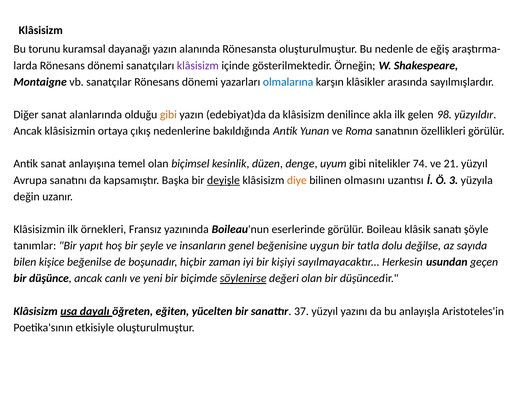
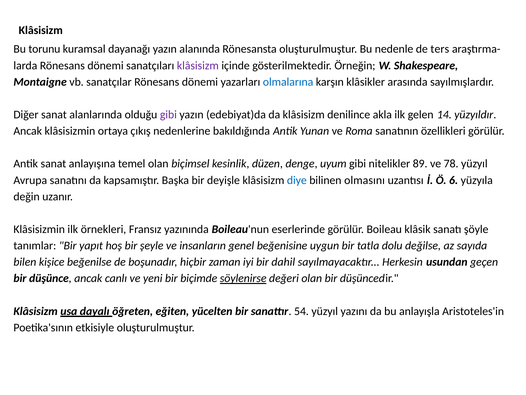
eğiş: eğiş -> ters (440, 49)
gibi colour: orange -> purple (168, 115)
98: 98 -> 14 (444, 115)
74: 74 -> 89 (420, 164)
21: 21 -> 78 (451, 164)
deyişle underline: present -> none (223, 180)
diye colour: orange -> blue (297, 180)
3: 3 -> 6 (454, 180)
kişiyi: kişiyi -> dahil (283, 262)
37: 37 -> 54 (301, 311)
